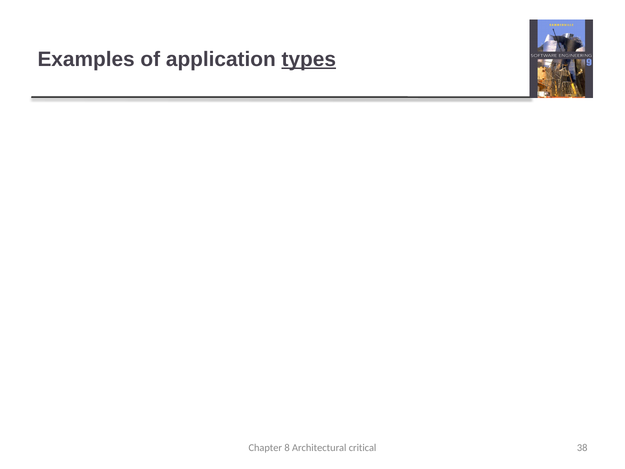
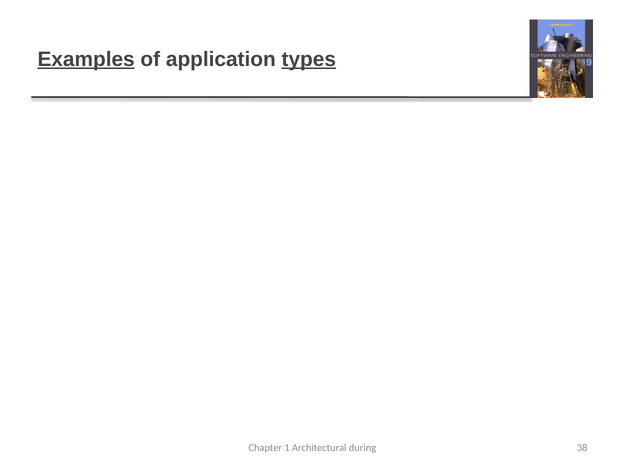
Examples underline: none -> present (86, 59)
8: 8 -> 1 (287, 448)
Architectural critical: critical -> during (362, 448)
